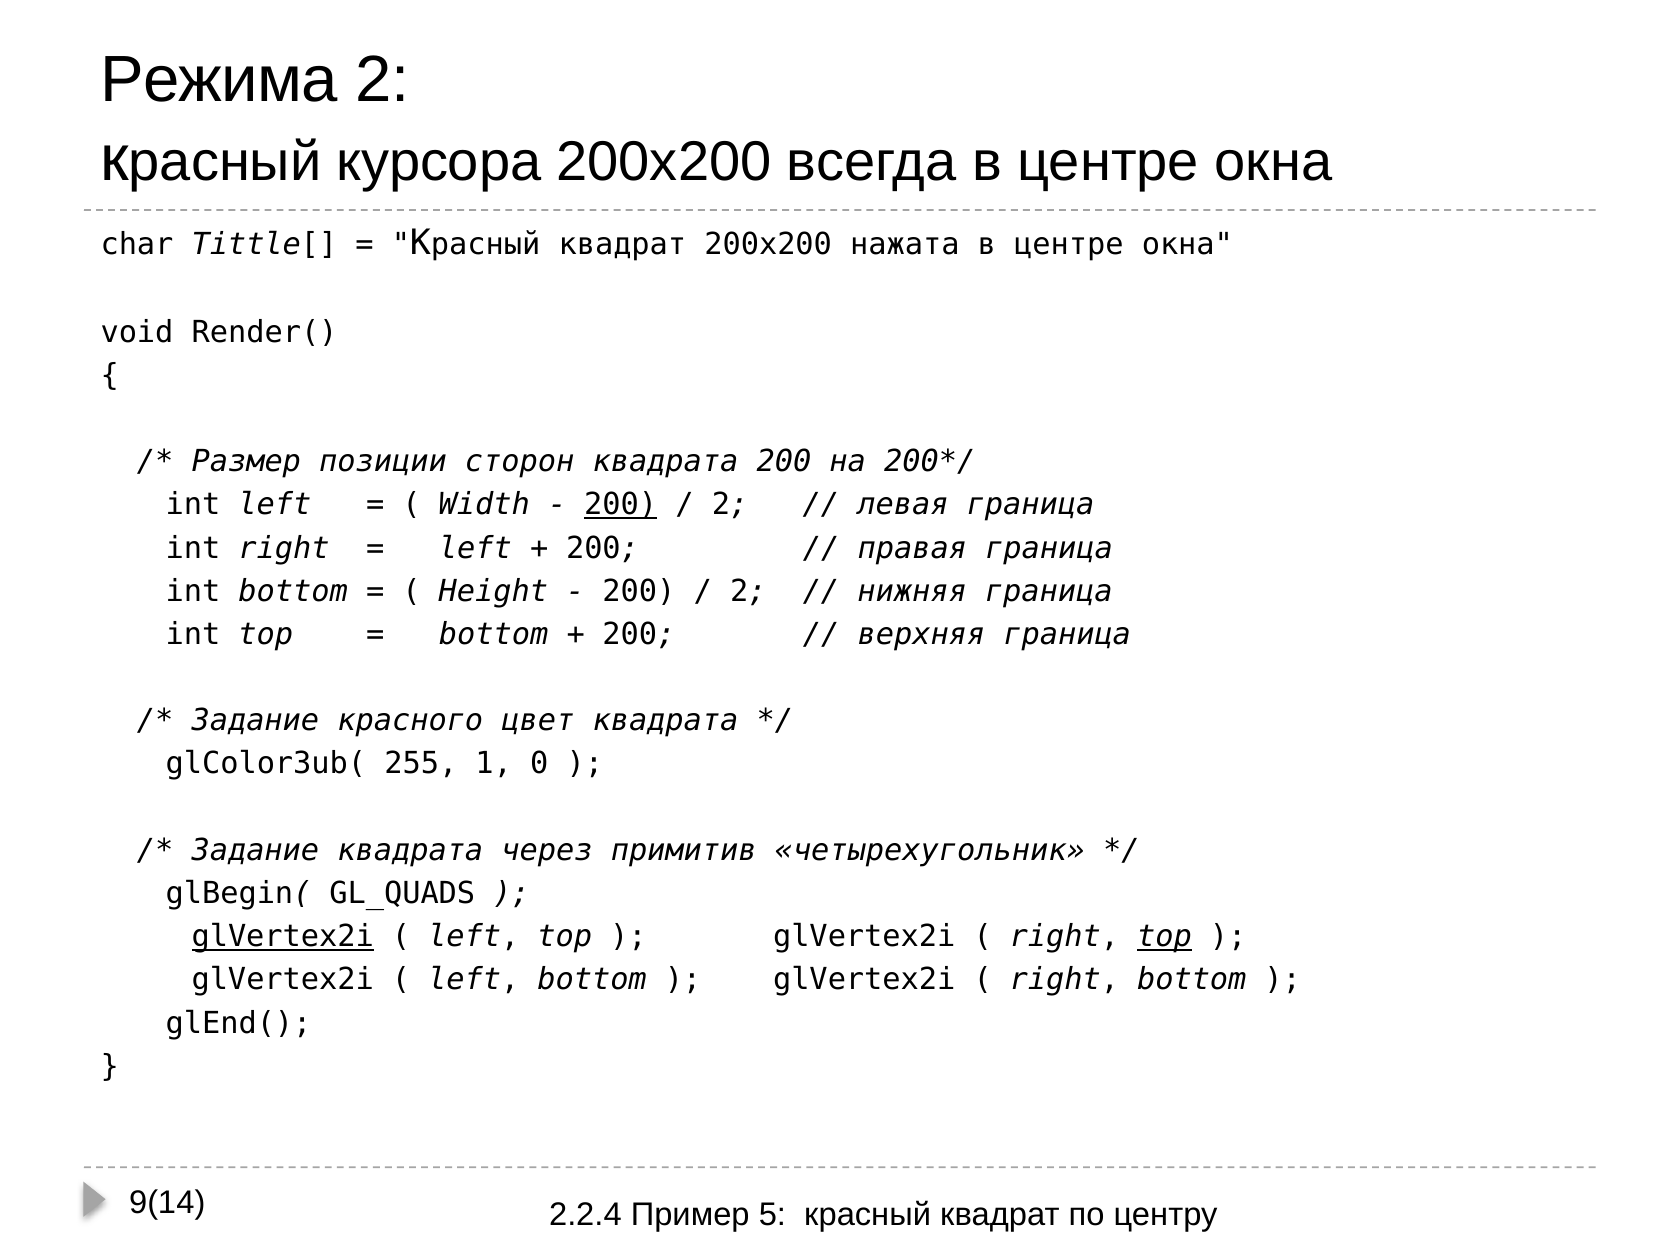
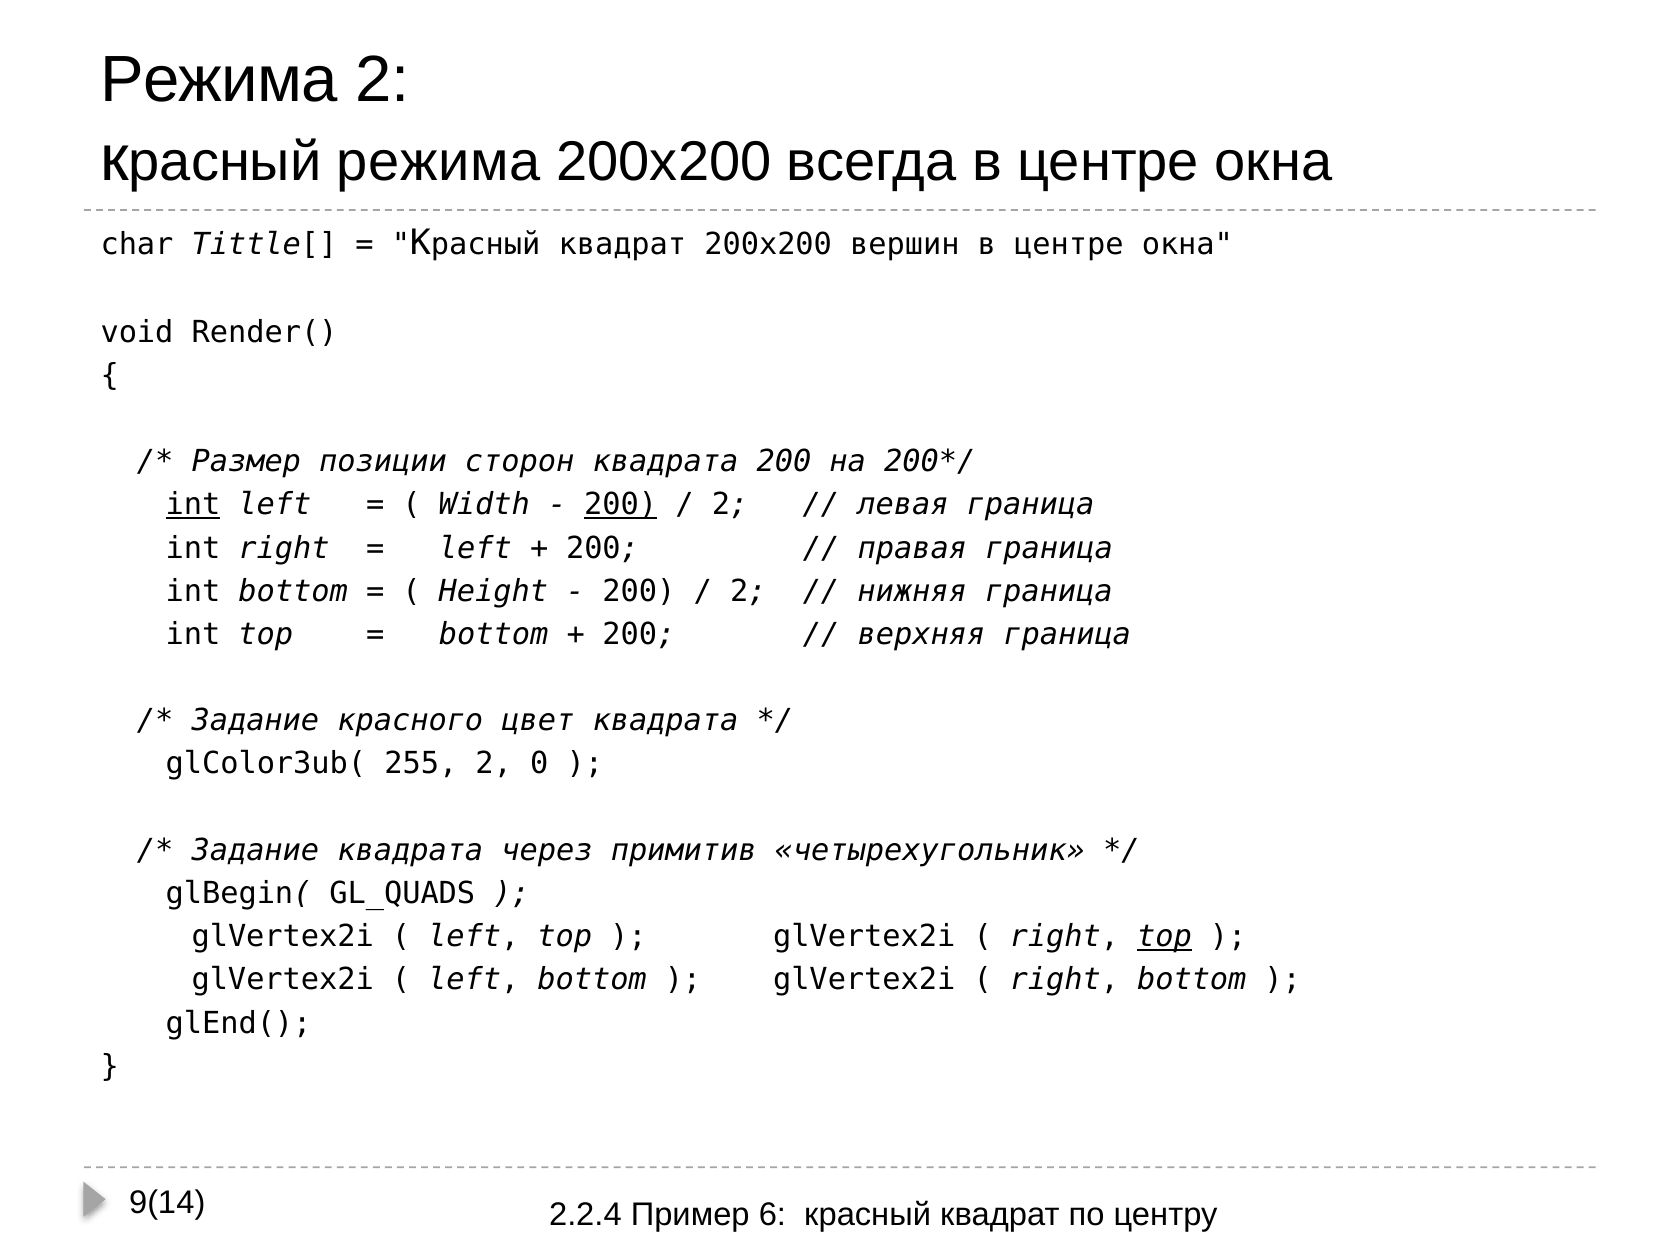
курсора: курсора -> режима (439, 162)
нажата: нажата -> вершин (905, 245)
int underline: none -> present (193, 505)
255 1: 1 -> 2 (494, 764)
glVertex2i underline: present -> none (283, 937)
5: 5 -> 6 (772, 1215)
